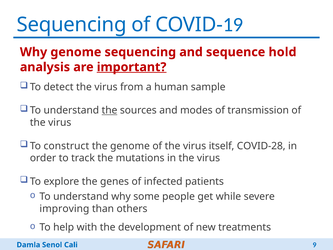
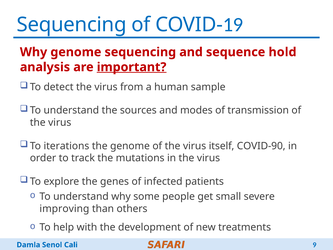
the underline: present -> none (109, 110)
construct: construct -> iterations (66, 146)
COVID-28: COVID-28 -> COVID-90 (261, 146)
while: while -> small (228, 196)
